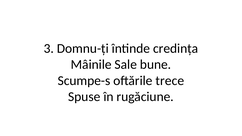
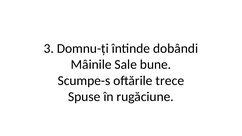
credința: credința -> dobândi (176, 48)
